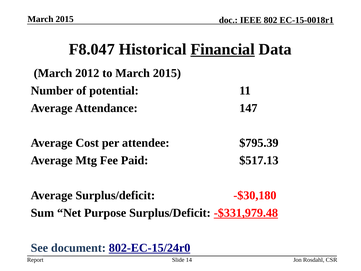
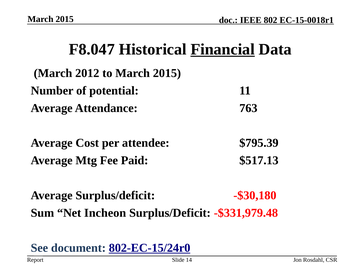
147: 147 -> 763 (248, 108)
Purpose: Purpose -> Incheon (105, 213)
-$331,979.48 underline: present -> none (246, 213)
